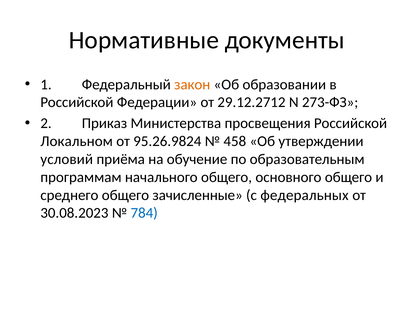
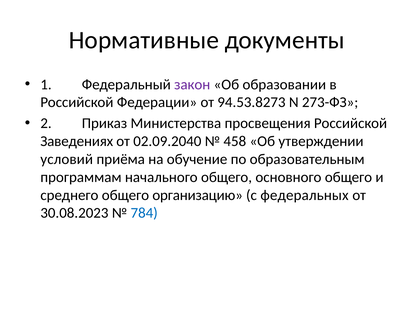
закон colour: orange -> purple (192, 85)
29.12.2712: 29.12.2712 -> 94.53.8273 (251, 103)
Локальном: Локальном -> Заведениях (77, 141)
95.26.9824: 95.26.9824 -> 02.09.2040 (167, 141)
зачисленные: зачисленные -> организацию (198, 195)
